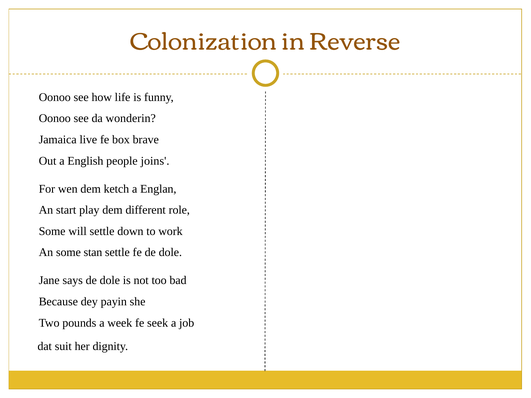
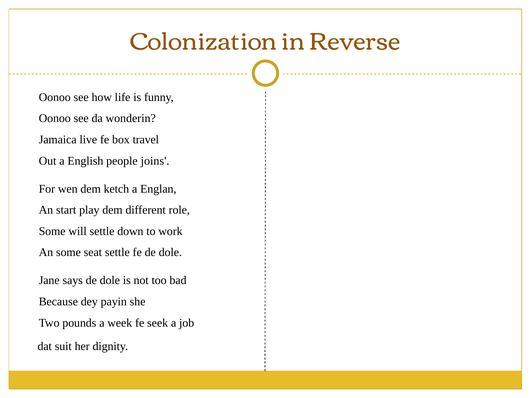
brave: brave -> travel (146, 140)
stan: stan -> seat (93, 253)
